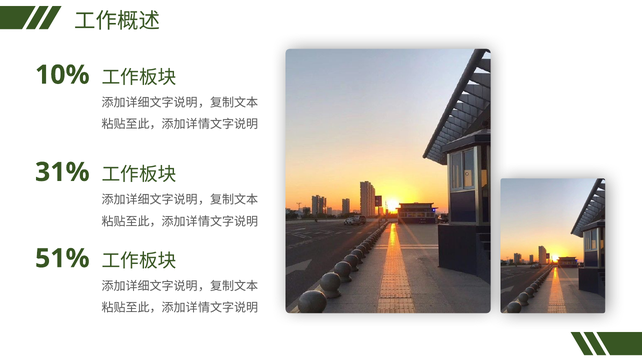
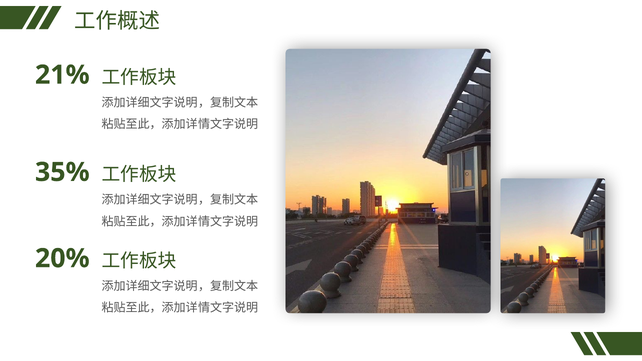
10%: 10% -> 21% (62, 75)
31%: 31% -> 35% (62, 172)
51%: 51% -> 20% (62, 258)
